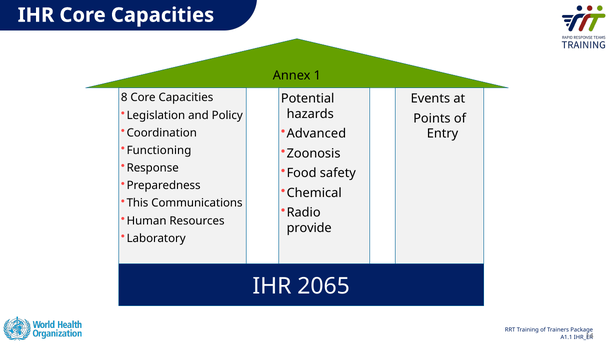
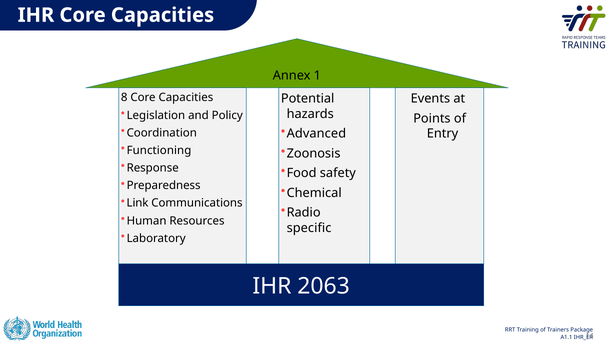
This: This -> Link (138, 203)
provide: provide -> specific (309, 228)
2065: 2065 -> 2063 (324, 287)
